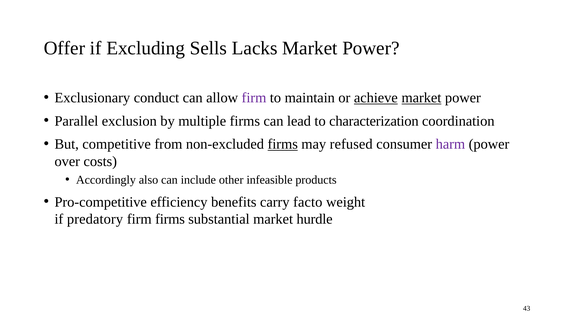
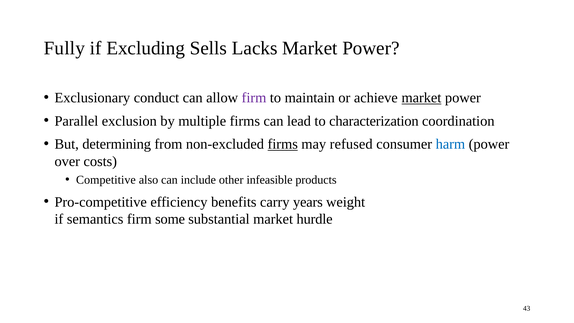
Offer: Offer -> Fully (64, 48)
achieve underline: present -> none (376, 98)
competitive: competitive -> determining (117, 144)
harm colour: purple -> blue (450, 144)
Accordingly: Accordingly -> Competitive (106, 180)
facto: facto -> years (308, 202)
predatory: predatory -> semantics (95, 219)
firm firms: firms -> some (170, 219)
